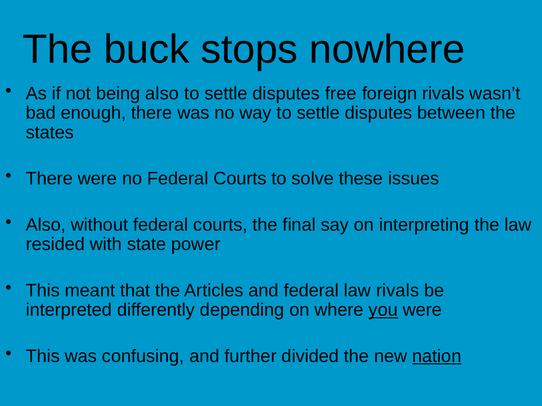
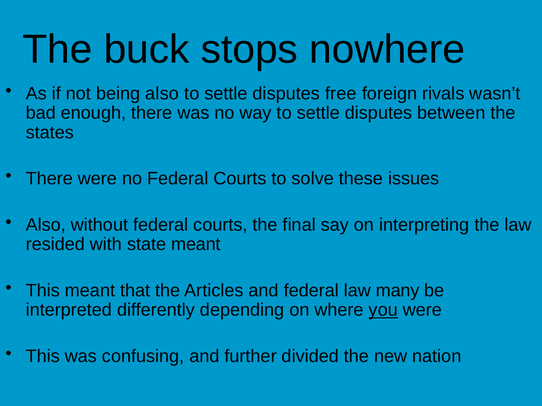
state power: power -> meant (196, 245)
law rivals: rivals -> many (398, 291)
nation underline: present -> none (437, 357)
